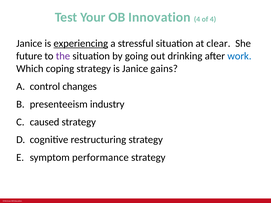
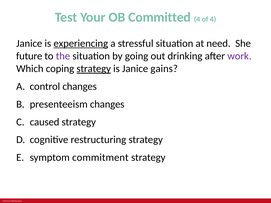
Innovation: Innovation -> Committed (160, 17)
clear: clear -> need (219, 43)
work colour: blue -> purple (239, 56)
strategy underline: none -> present (94, 69)
presenteeism industry: industry -> changes (107, 104)
performance: performance -> commitment (100, 158)
